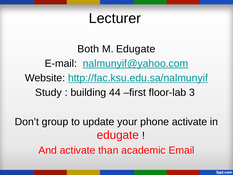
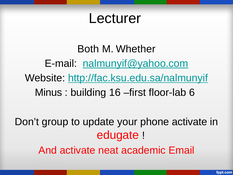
M Edugate: Edugate -> Whether (136, 49)
Study: Study -> Minus (49, 92)
44: 44 -> 16 (115, 92)
3: 3 -> 6 (192, 92)
than: than -> neat (108, 150)
